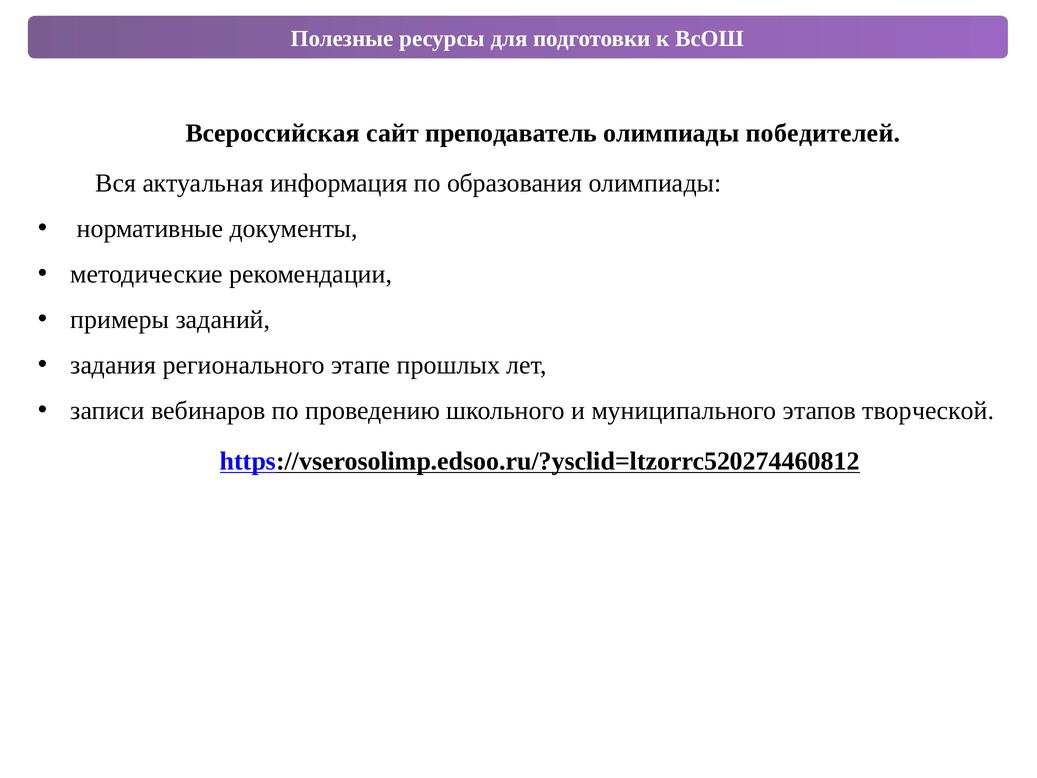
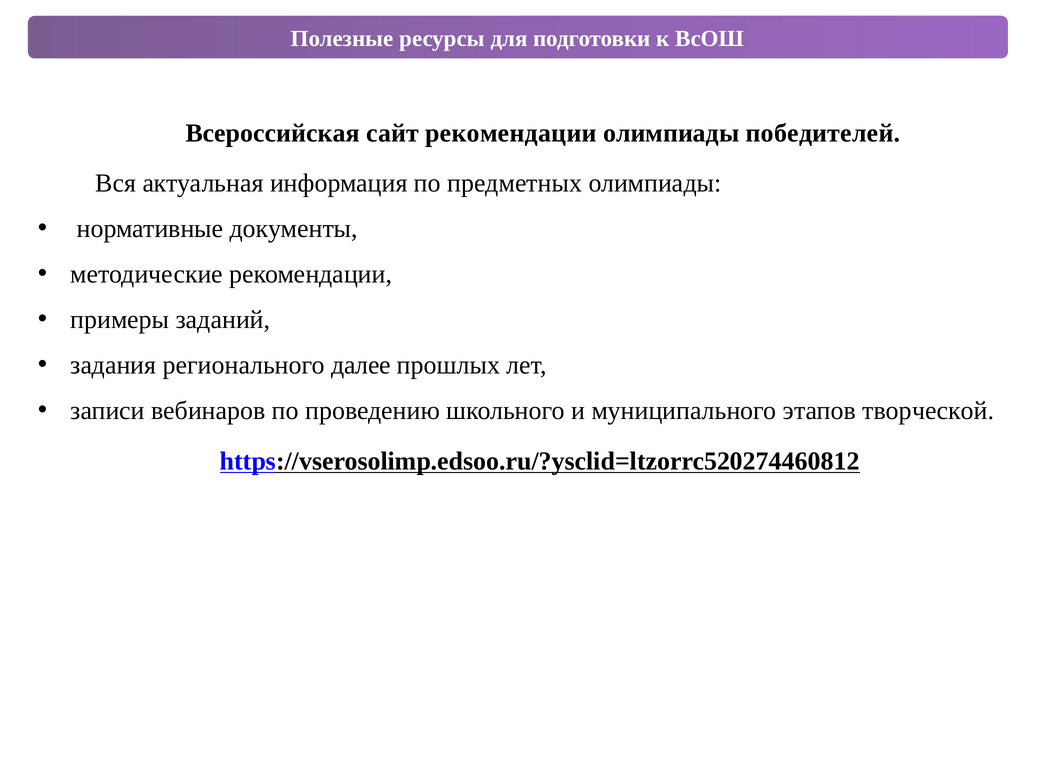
сайт преподаватель: преподаватель -> рекомендации (511, 133)
образования: образования -> предметных (515, 183)
этапе: этапе -> далее (361, 365)
